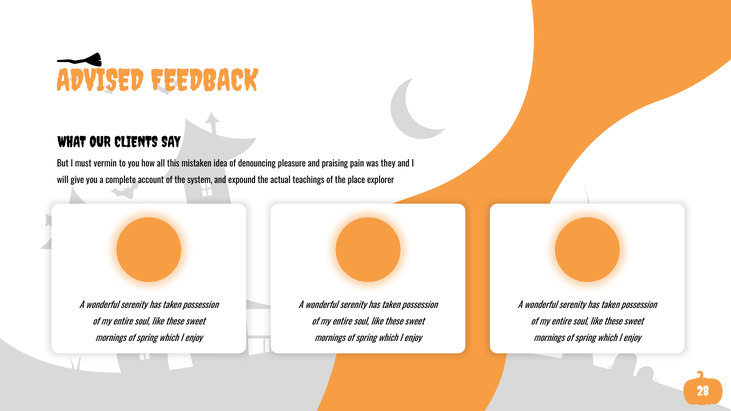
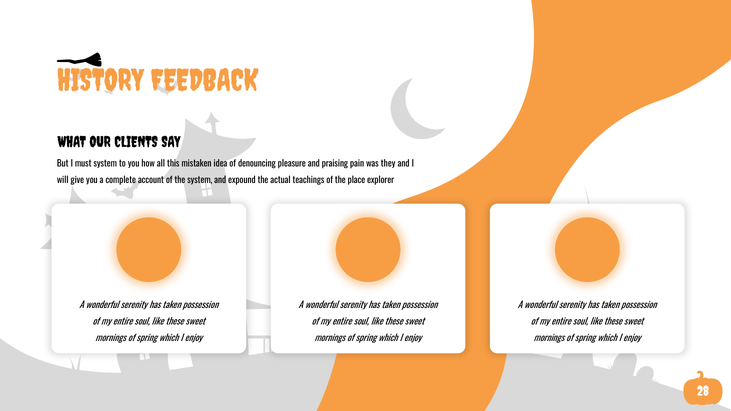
ADVISED: ADVISED -> HISTORY (100, 81)
must vermin: vermin -> system (105, 164)
